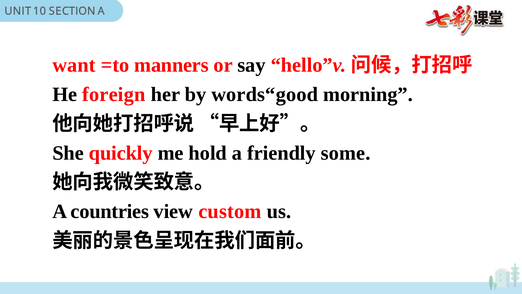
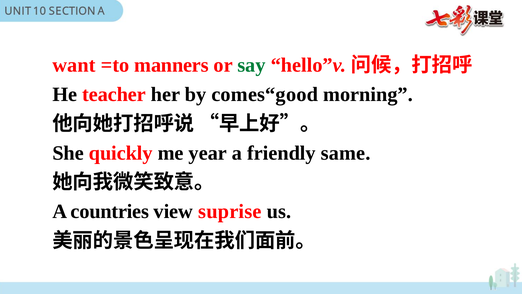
say colour: black -> green (251, 65)
foreign: foreign -> teacher (114, 94)
words“good: words“good -> comes“good (265, 94)
hold: hold -> year (208, 153)
some: some -> same (346, 153)
custom: custom -> suprise (230, 211)
